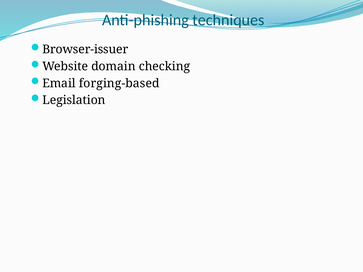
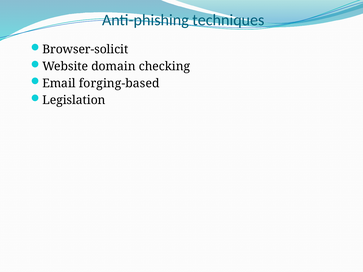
Browser-issuer: Browser-issuer -> Browser-solicit (85, 50)
